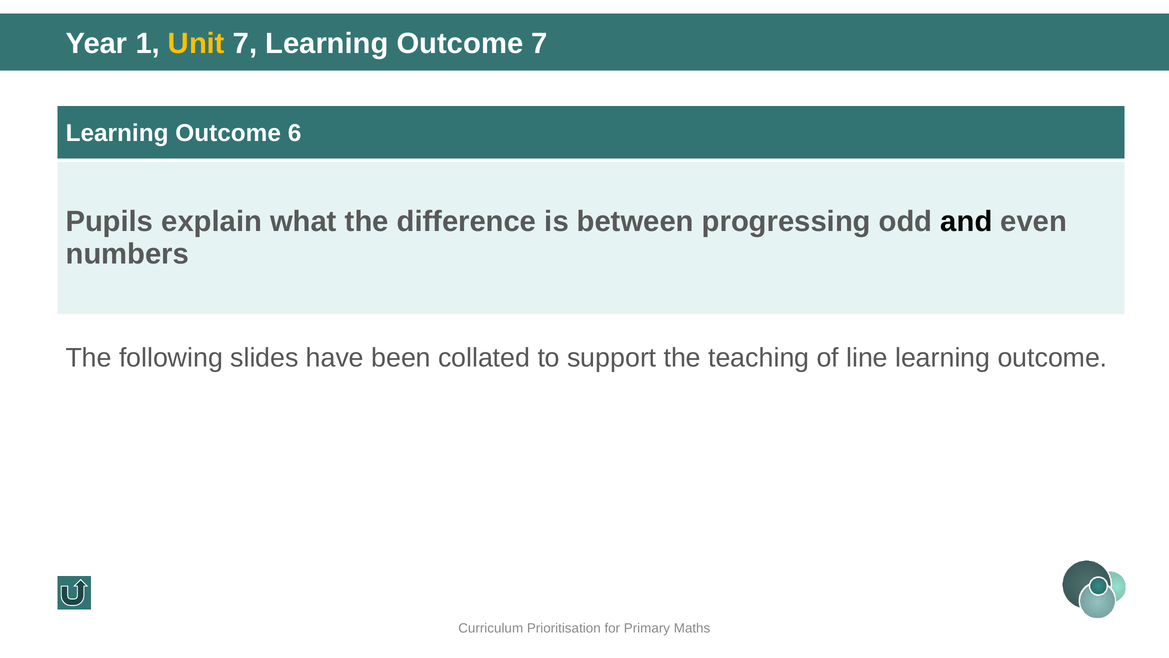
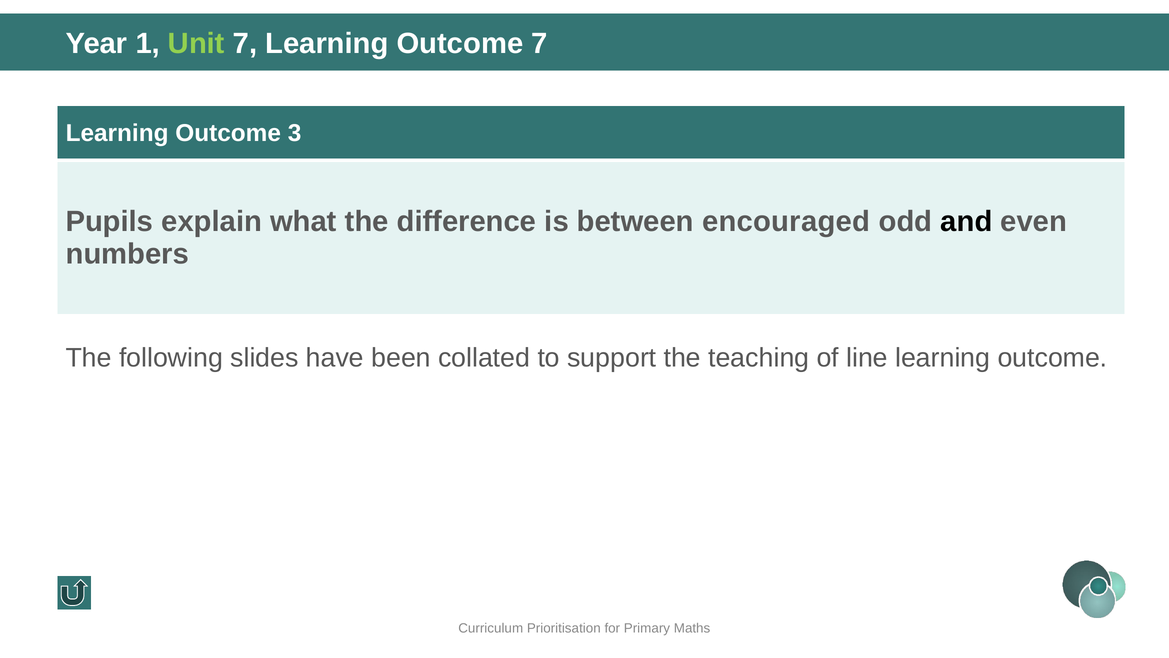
Unit colour: yellow -> light green (196, 44)
6: 6 -> 3 (295, 133)
progressing: progressing -> encouraged (786, 221)
